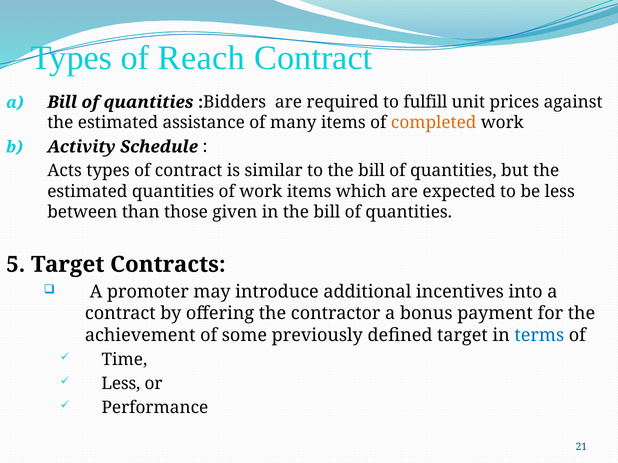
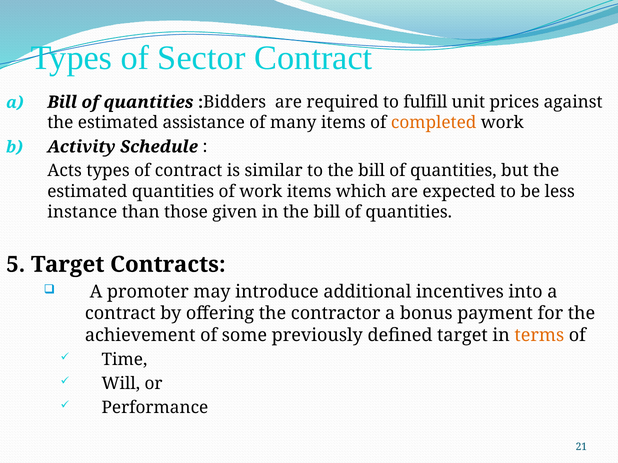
Reach: Reach -> Sector (201, 58)
between: between -> instance (82, 212)
terms colour: blue -> orange (539, 336)
Less: Less -> Will (121, 384)
